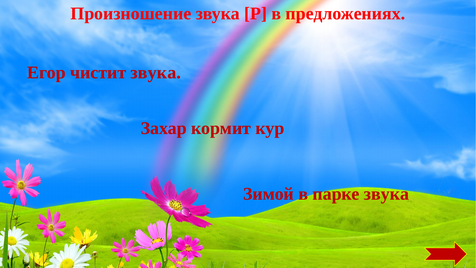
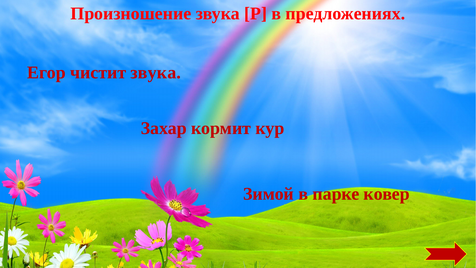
парке звука: звука -> ковер (387, 194)
